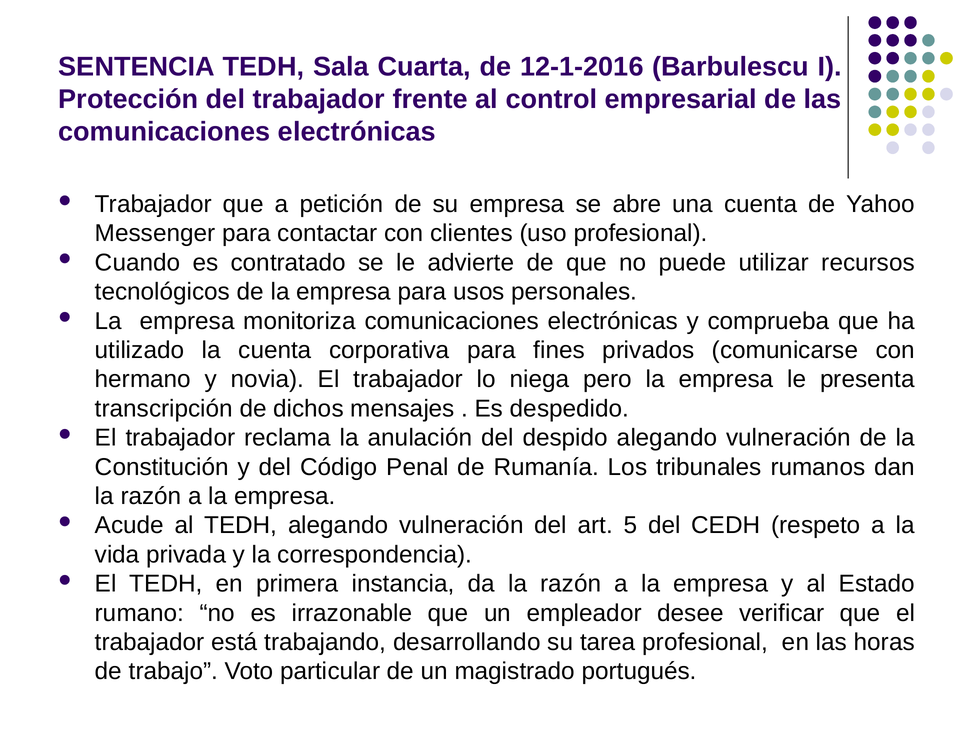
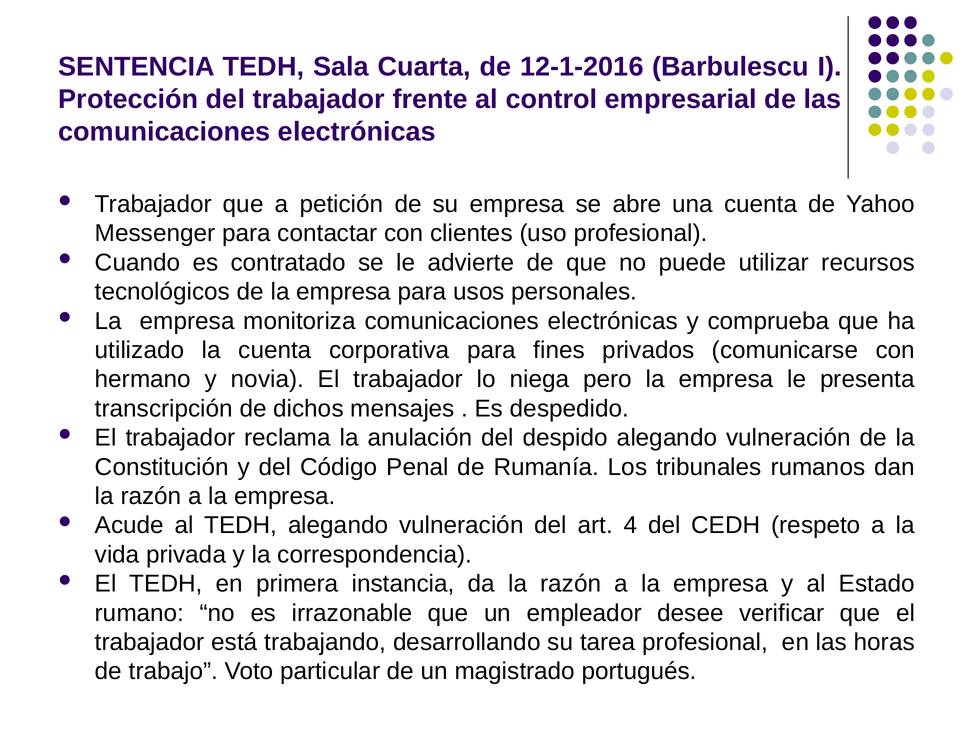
5: 5 -> 4 (630, 526)
